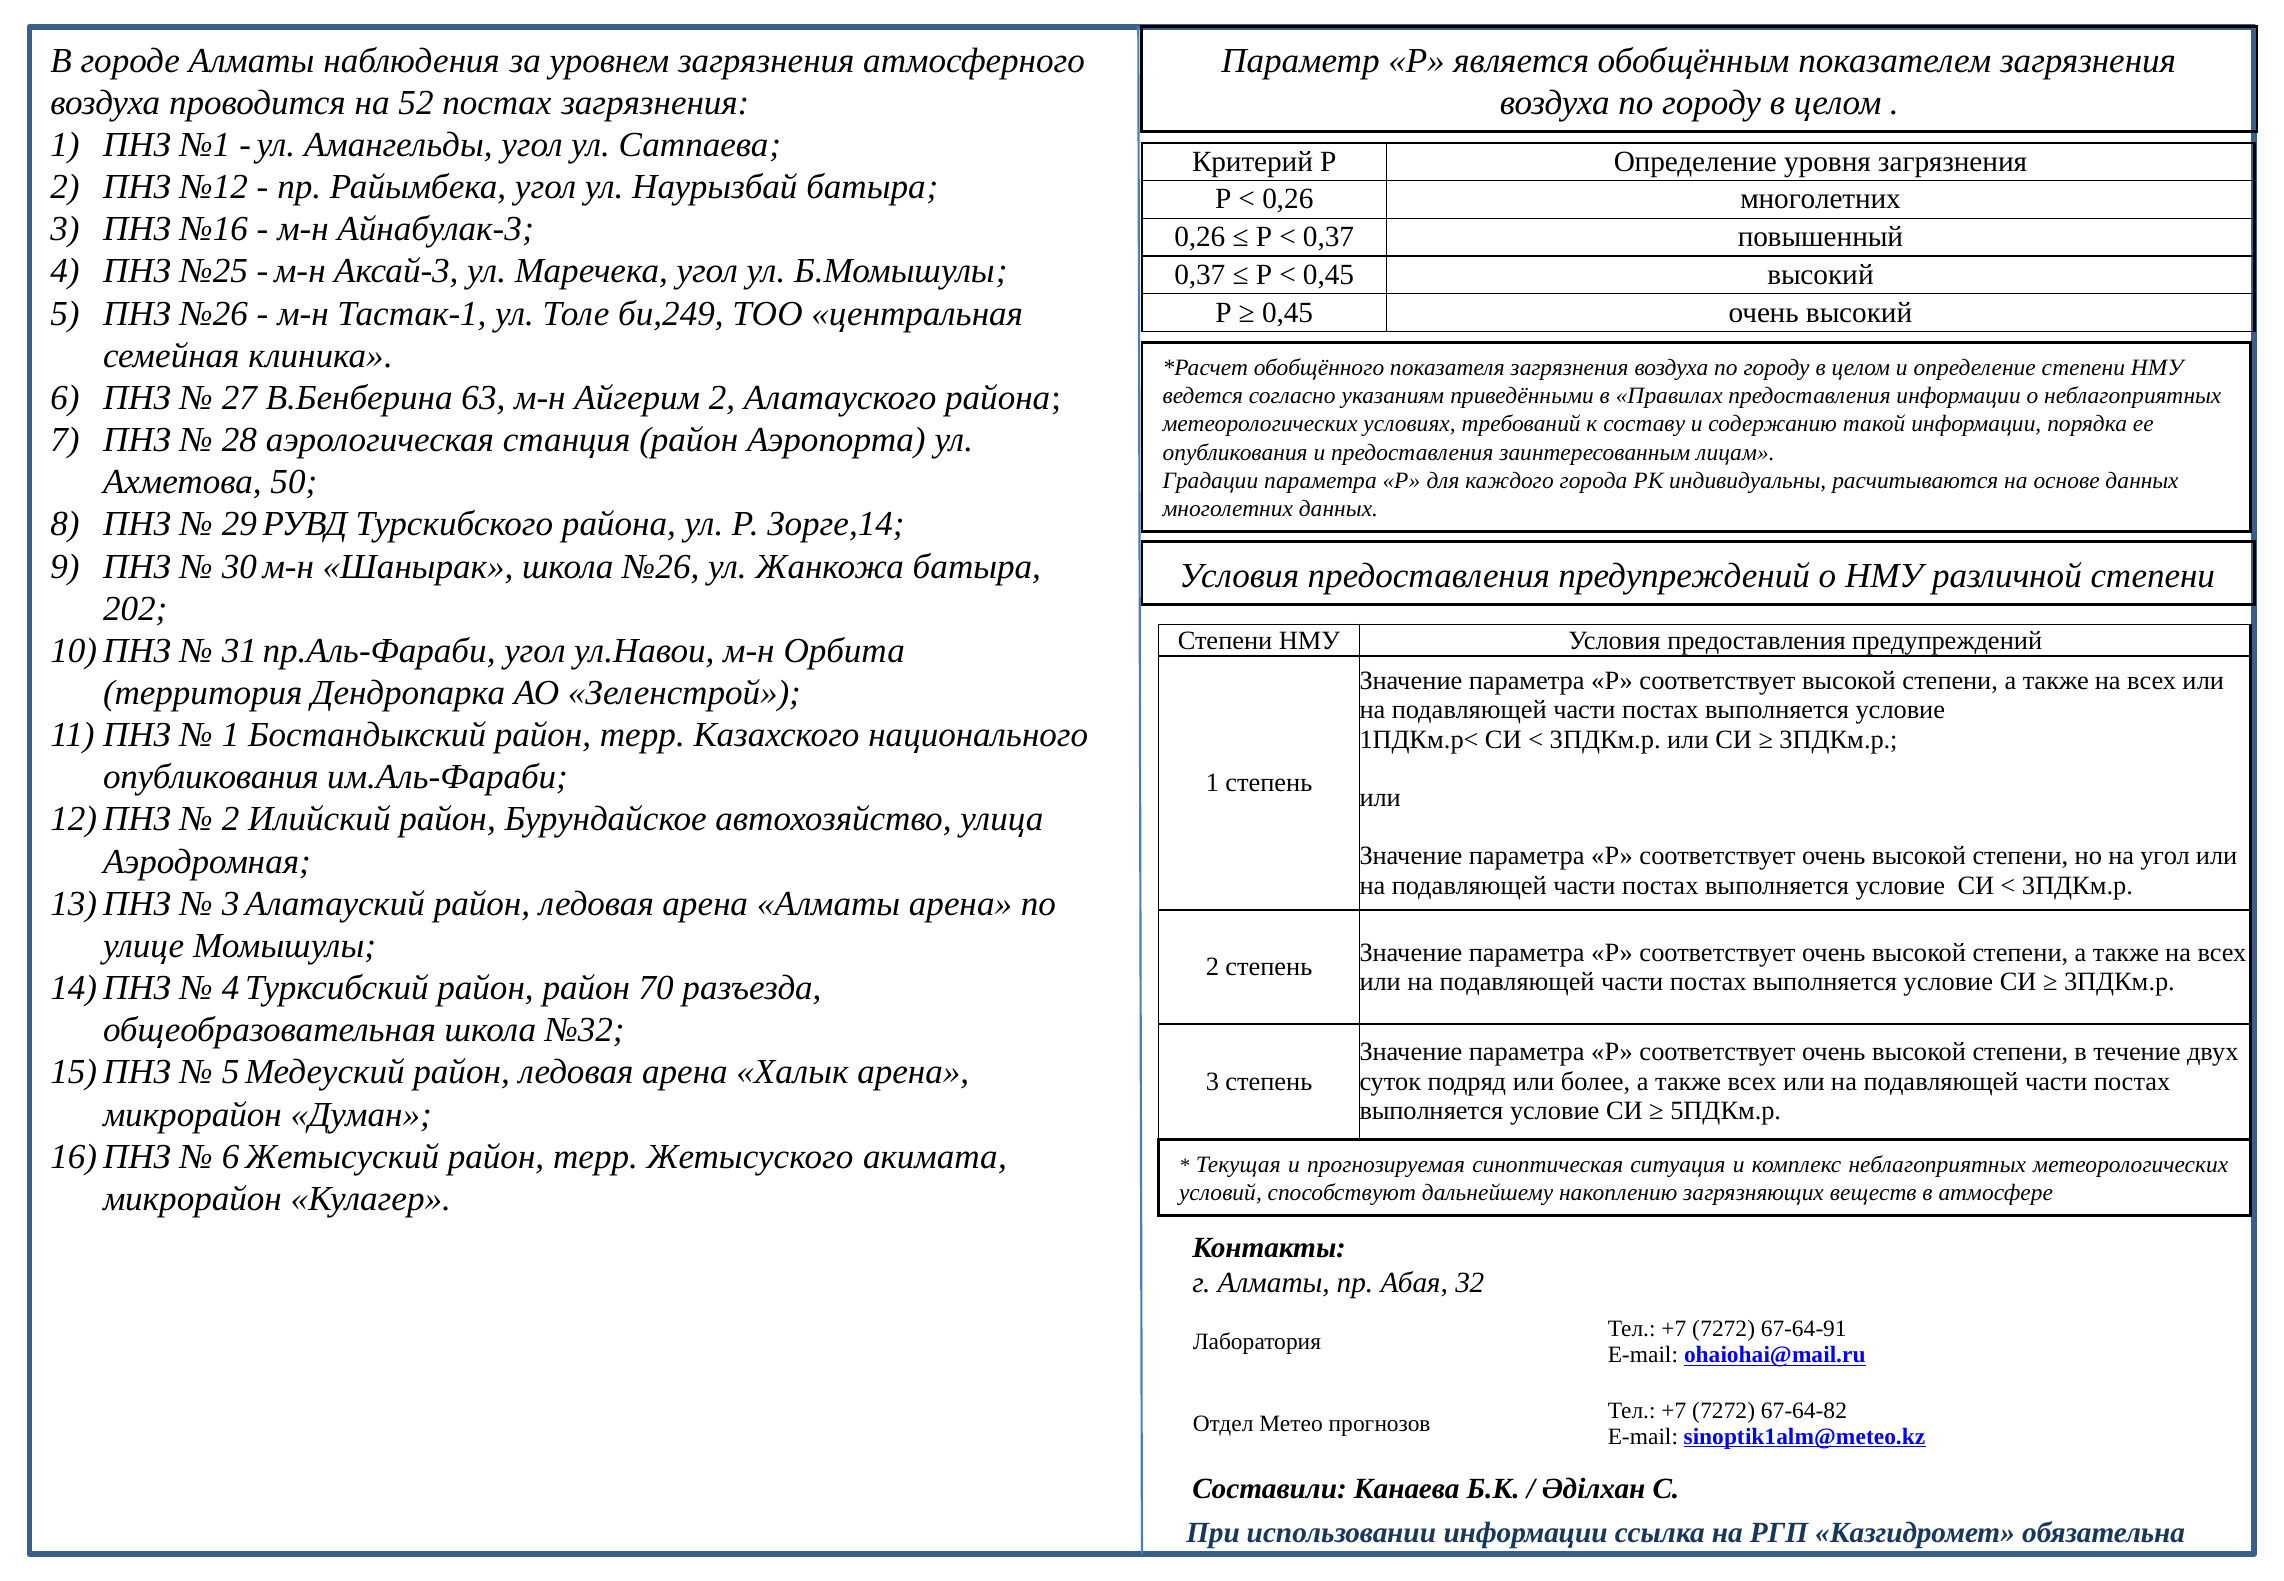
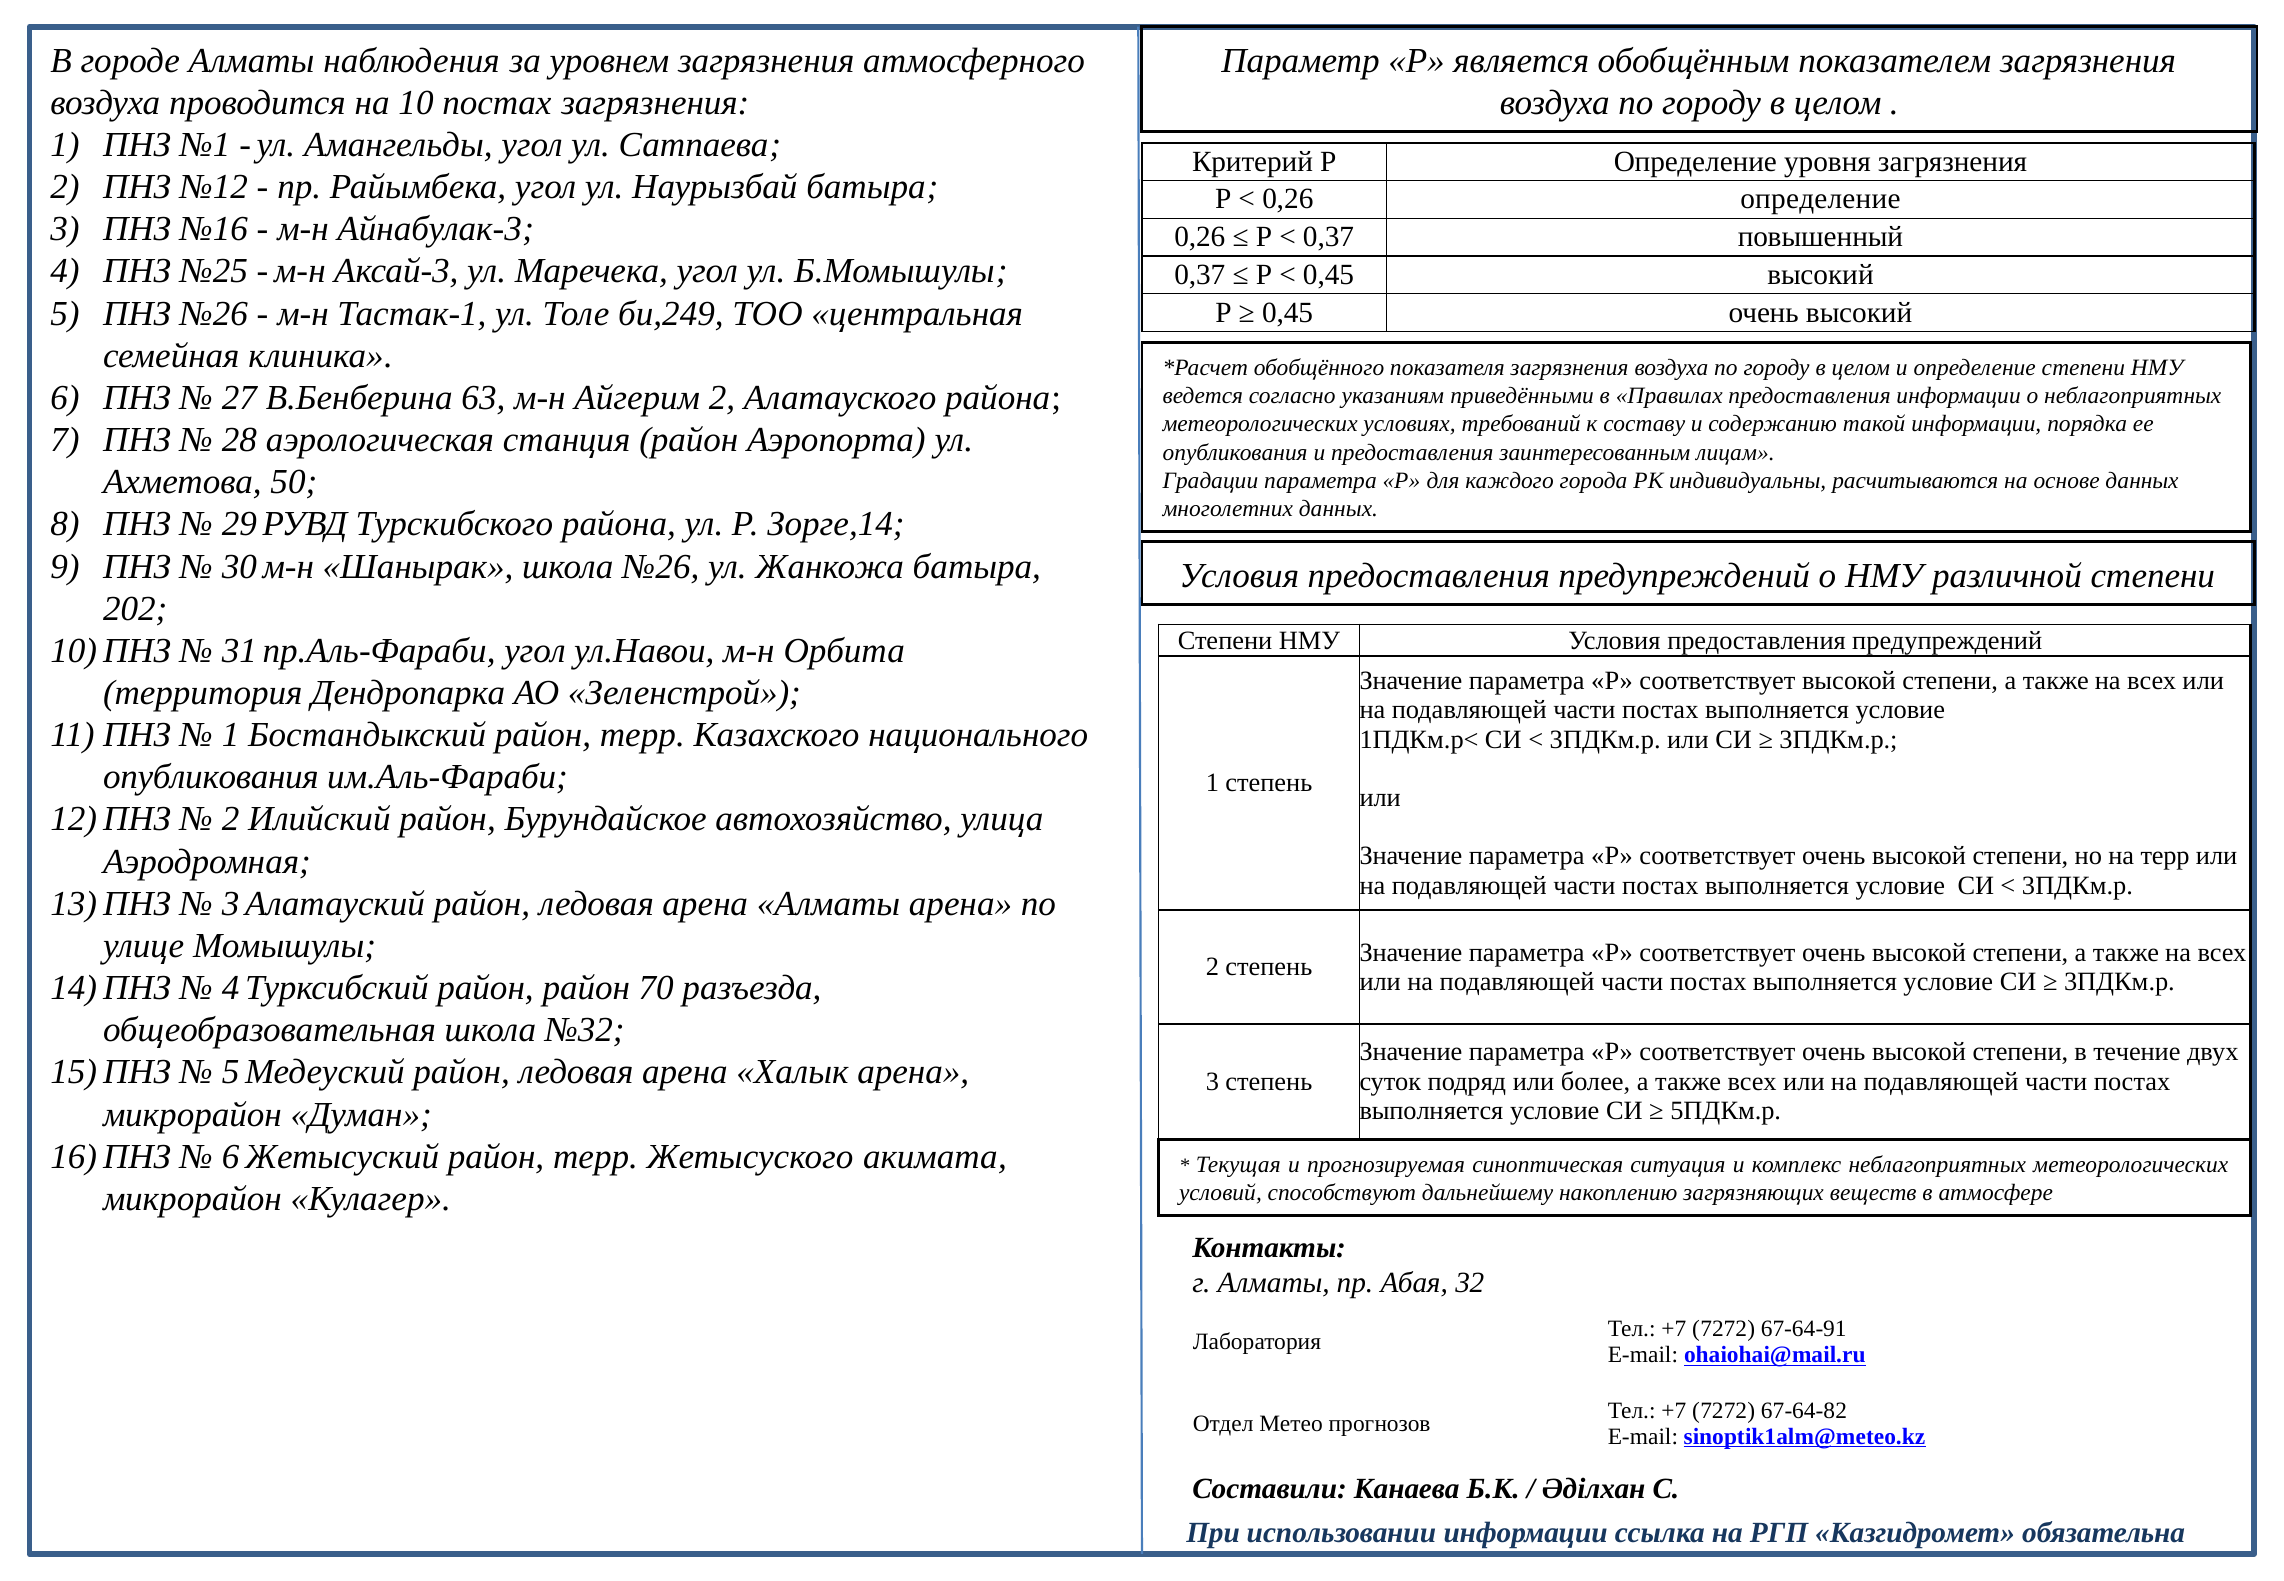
52: 52 -> 10 (416, 103)
0,26 многолетних: многолетних -> определение (1820, 199)
на угол: угол -> терр (2165, 856)
